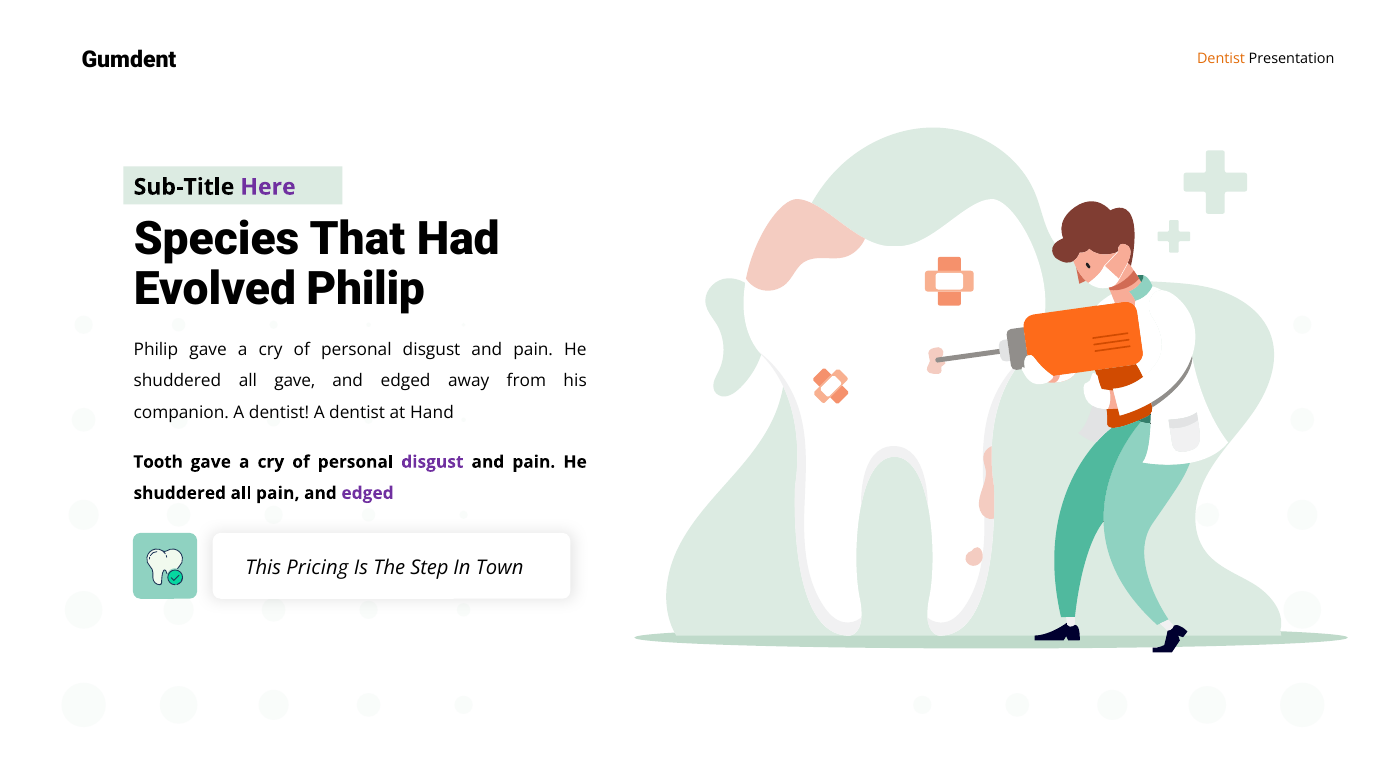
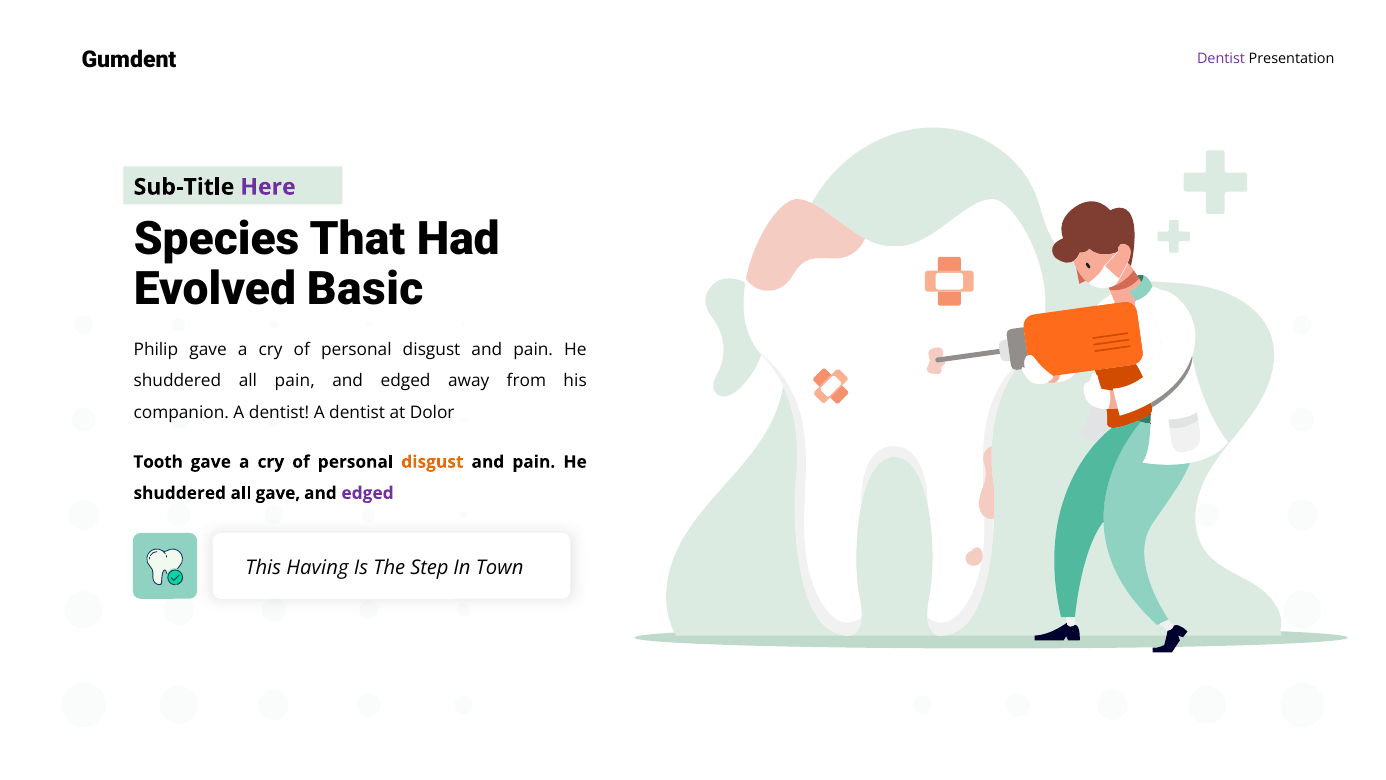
Dentist colour: orange -> purple (1221, 59)
Evolved Philip: Philip -> Basic (365, 289)
all gave: gave -> pain (295, 381)
Hand: Hand -> Dolor (432, 412)
disgust colour: purple -> orange (432, 462)
all pain: pain -> gave (278, 493)
Pricing: Pricing -> Having (317, 567)
